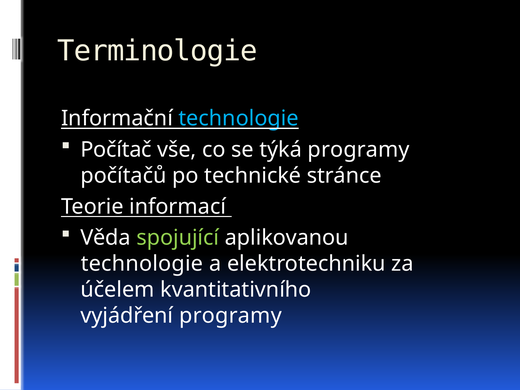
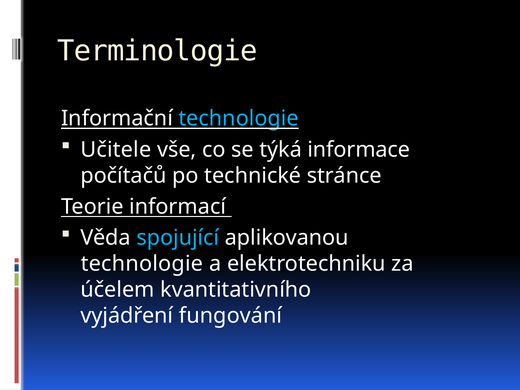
Počítač: Počítač -> Učitele (116, 150)
týká programy: programy -> informace (359, 150)
spojující colour: light green -> light blue (178, 238)
vyjádření programy: programy -> fungování (231, 316)
